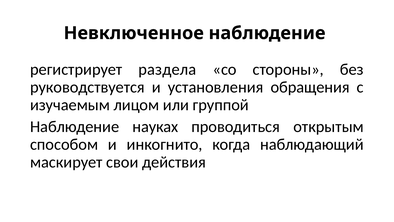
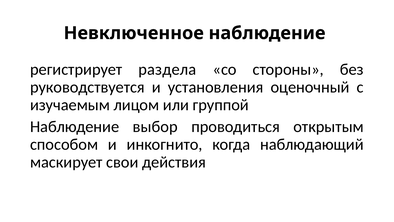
обращения: обращения -> оценочный (310, 87)
науках: науках -> выбор (155, 127)
